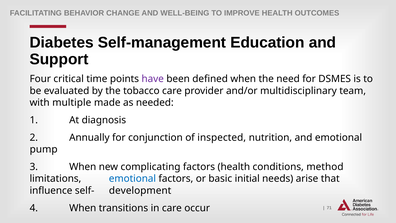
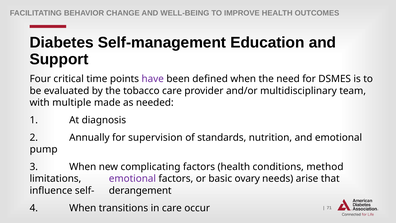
conjunction: conjunction -> supervision (155, 137)
inspected: inspected -> standards (222, 137)
emotional colour: blue -> purple (132, 179)
initial: initial -> ovary (247, 179)
development: development -> derangement (140, 190)
